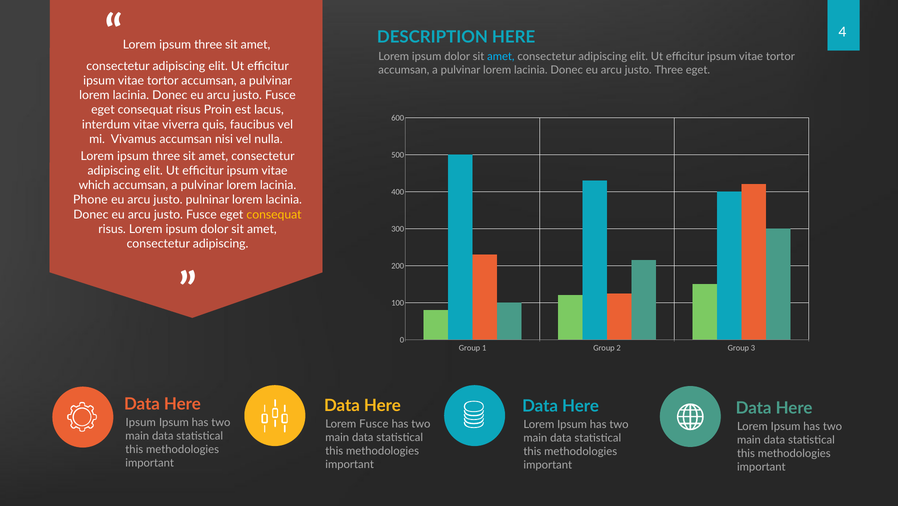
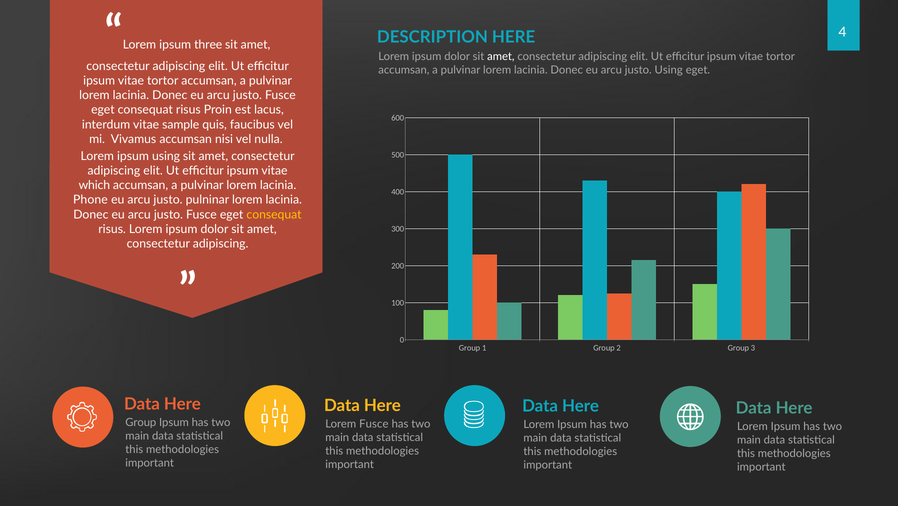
amet colour: light blue -> white (501, 57)
justo Three: Three -> Using (669, 70)
viverra: viverra -> sample (181, 125)
three: three -> using (166, 156)
Ipsum: Ipsum -> Group (141, 423)
